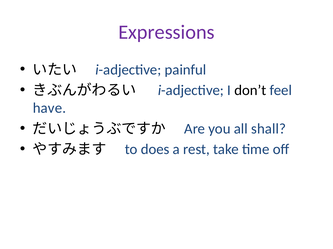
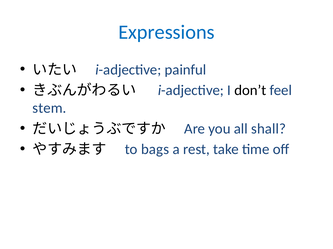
Expressions colour: purple -> blue (166, 32)
have: have -> stem (49, 108)
does: does -> bags (155, 150)
